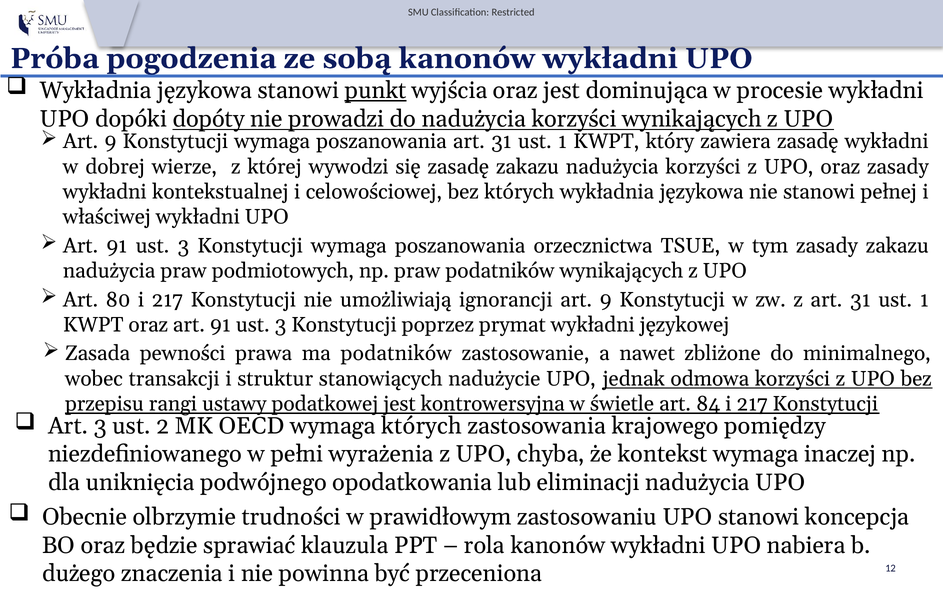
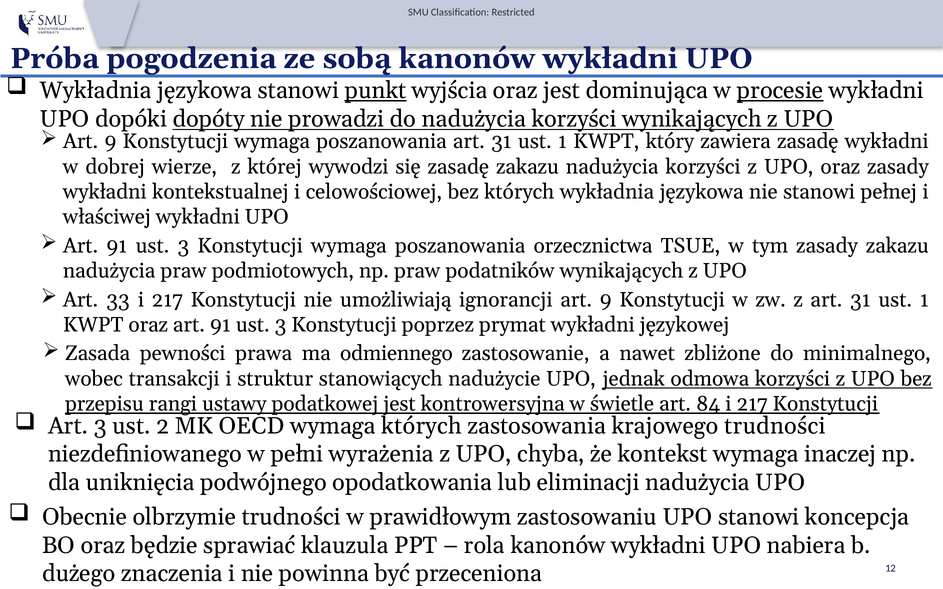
procesie underline: none -> present (780, 91)
80: 80 -> 33 (118, 300)
ma podatników: podatników -> odmiennego (396, 354)
krajowego pomiędzy: pomiędzy -> trudności (775, 426)
